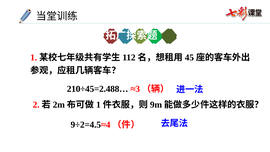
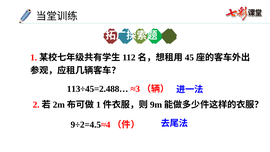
210÷45=2.488…: 210÷45=2.488… -> 113÷45=2.488… (98, 89)
